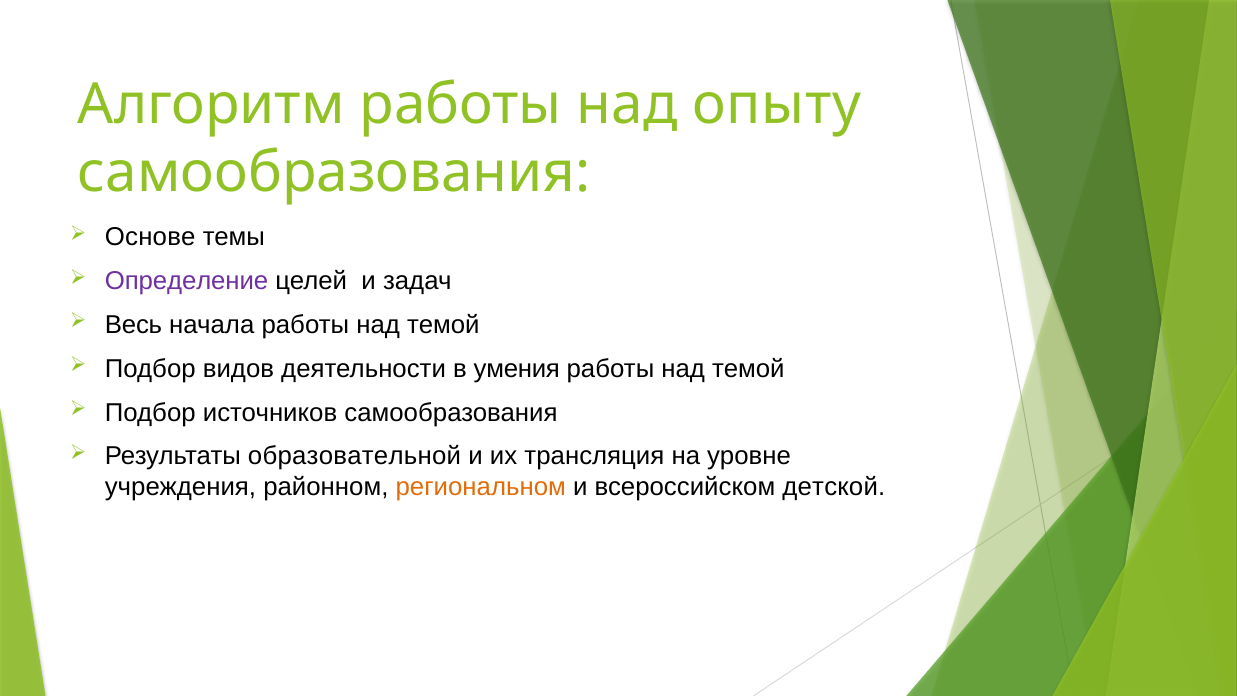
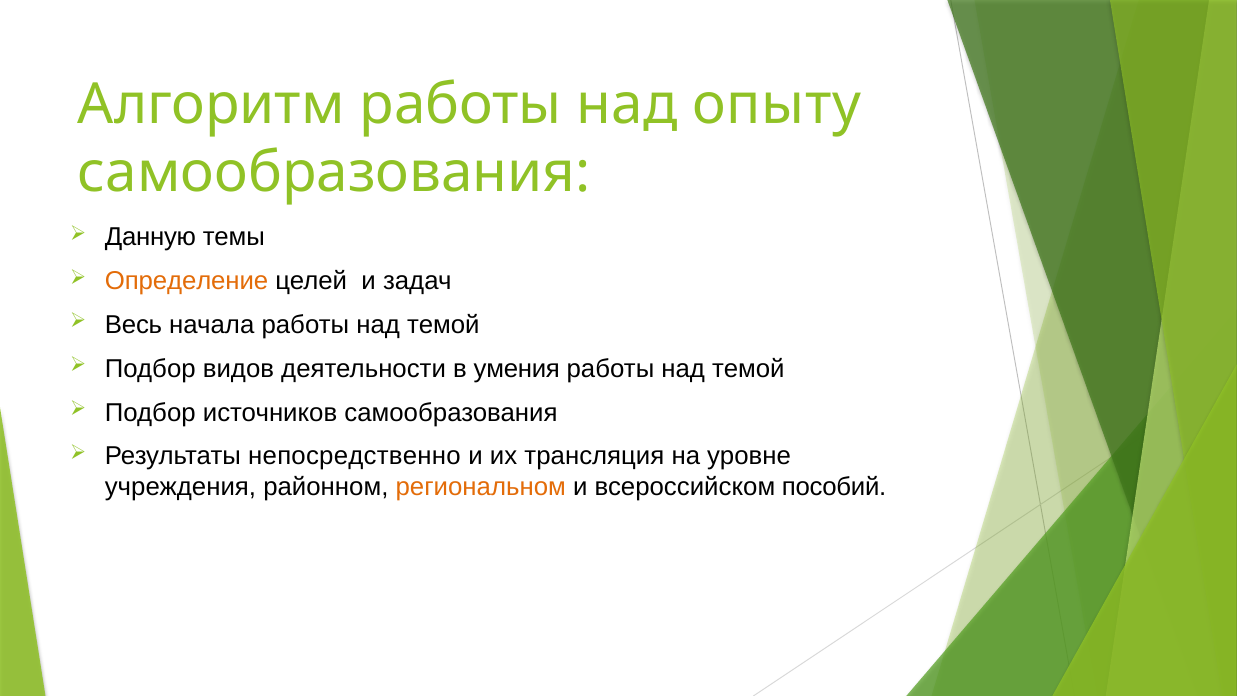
Основе: Основе -> Данную (150, 237)
Определение colour: purple -> orange (187, 281)
образовательной: образовательной -> непосредственно (354, 456)
детской: детской -> пособий (834, 487)
